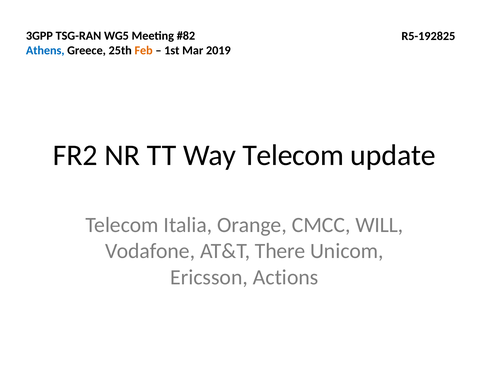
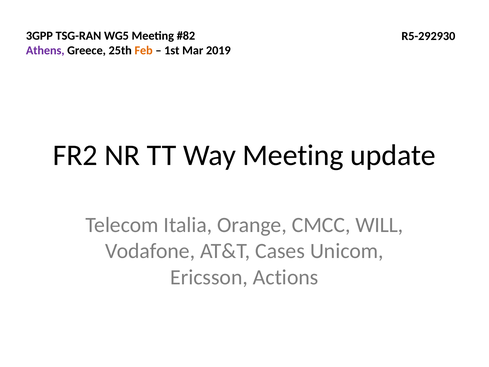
R5-192825: R5-192825 -> R5-292930 (428, 36)
Athens colour: blue -> purple (45, 50)
Way Telecom: Telecom -> Meeting (293, 155)
There: There -> Cases (280, 251)
